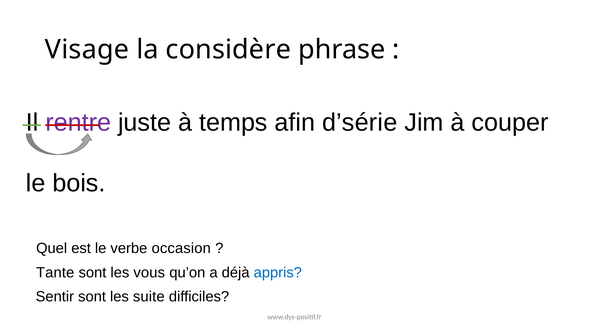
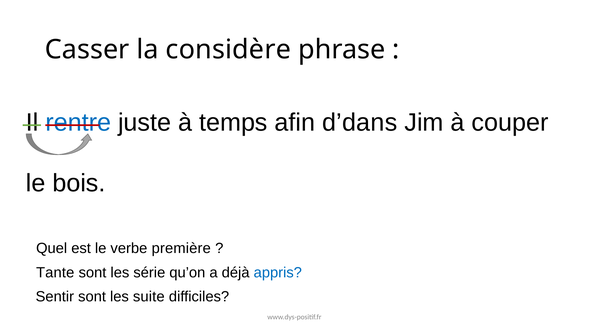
Visage: Visage -> Casser (87, 49)
rentre colour: purple -> blue (78, 122)
d’série: d’série -> d’dans (360, 122)
occasion: occasion -> première (181, 248)
vous: vous -> série (149, 272)
